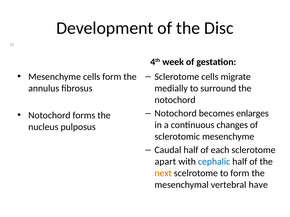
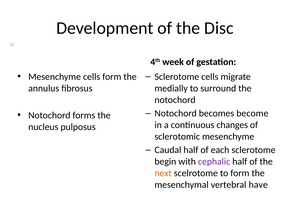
enlarges: enlarges -> become (252, 114)
apart: apart -> begin (165, 162)
cephalic colour: blue -> purple (214, 162)
